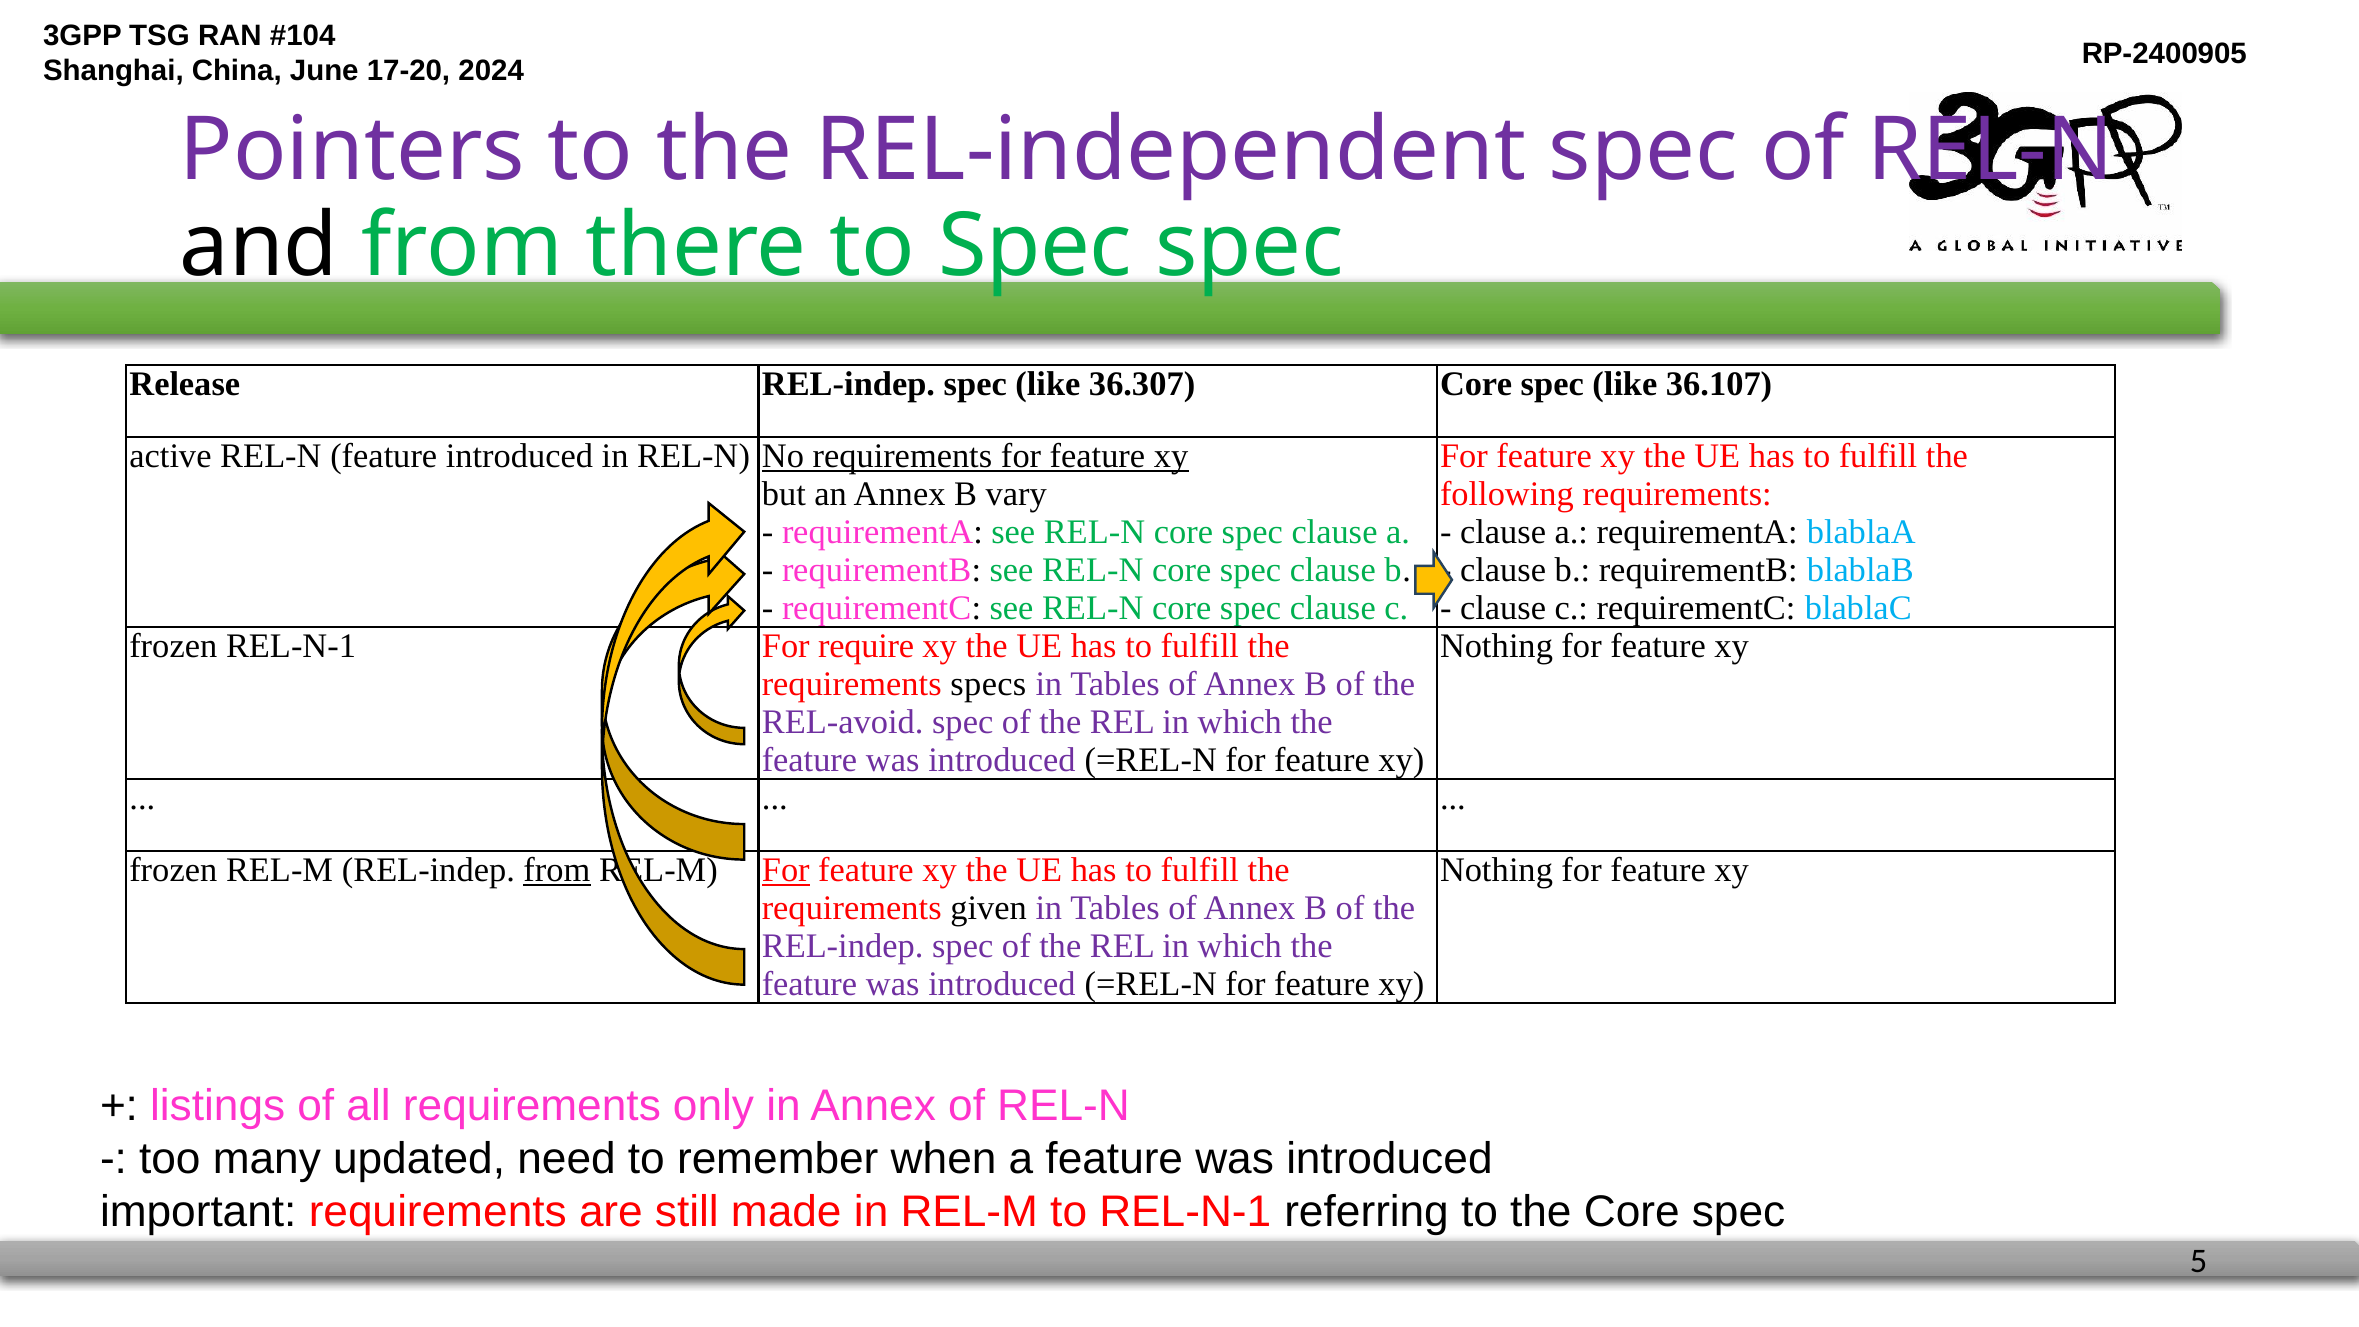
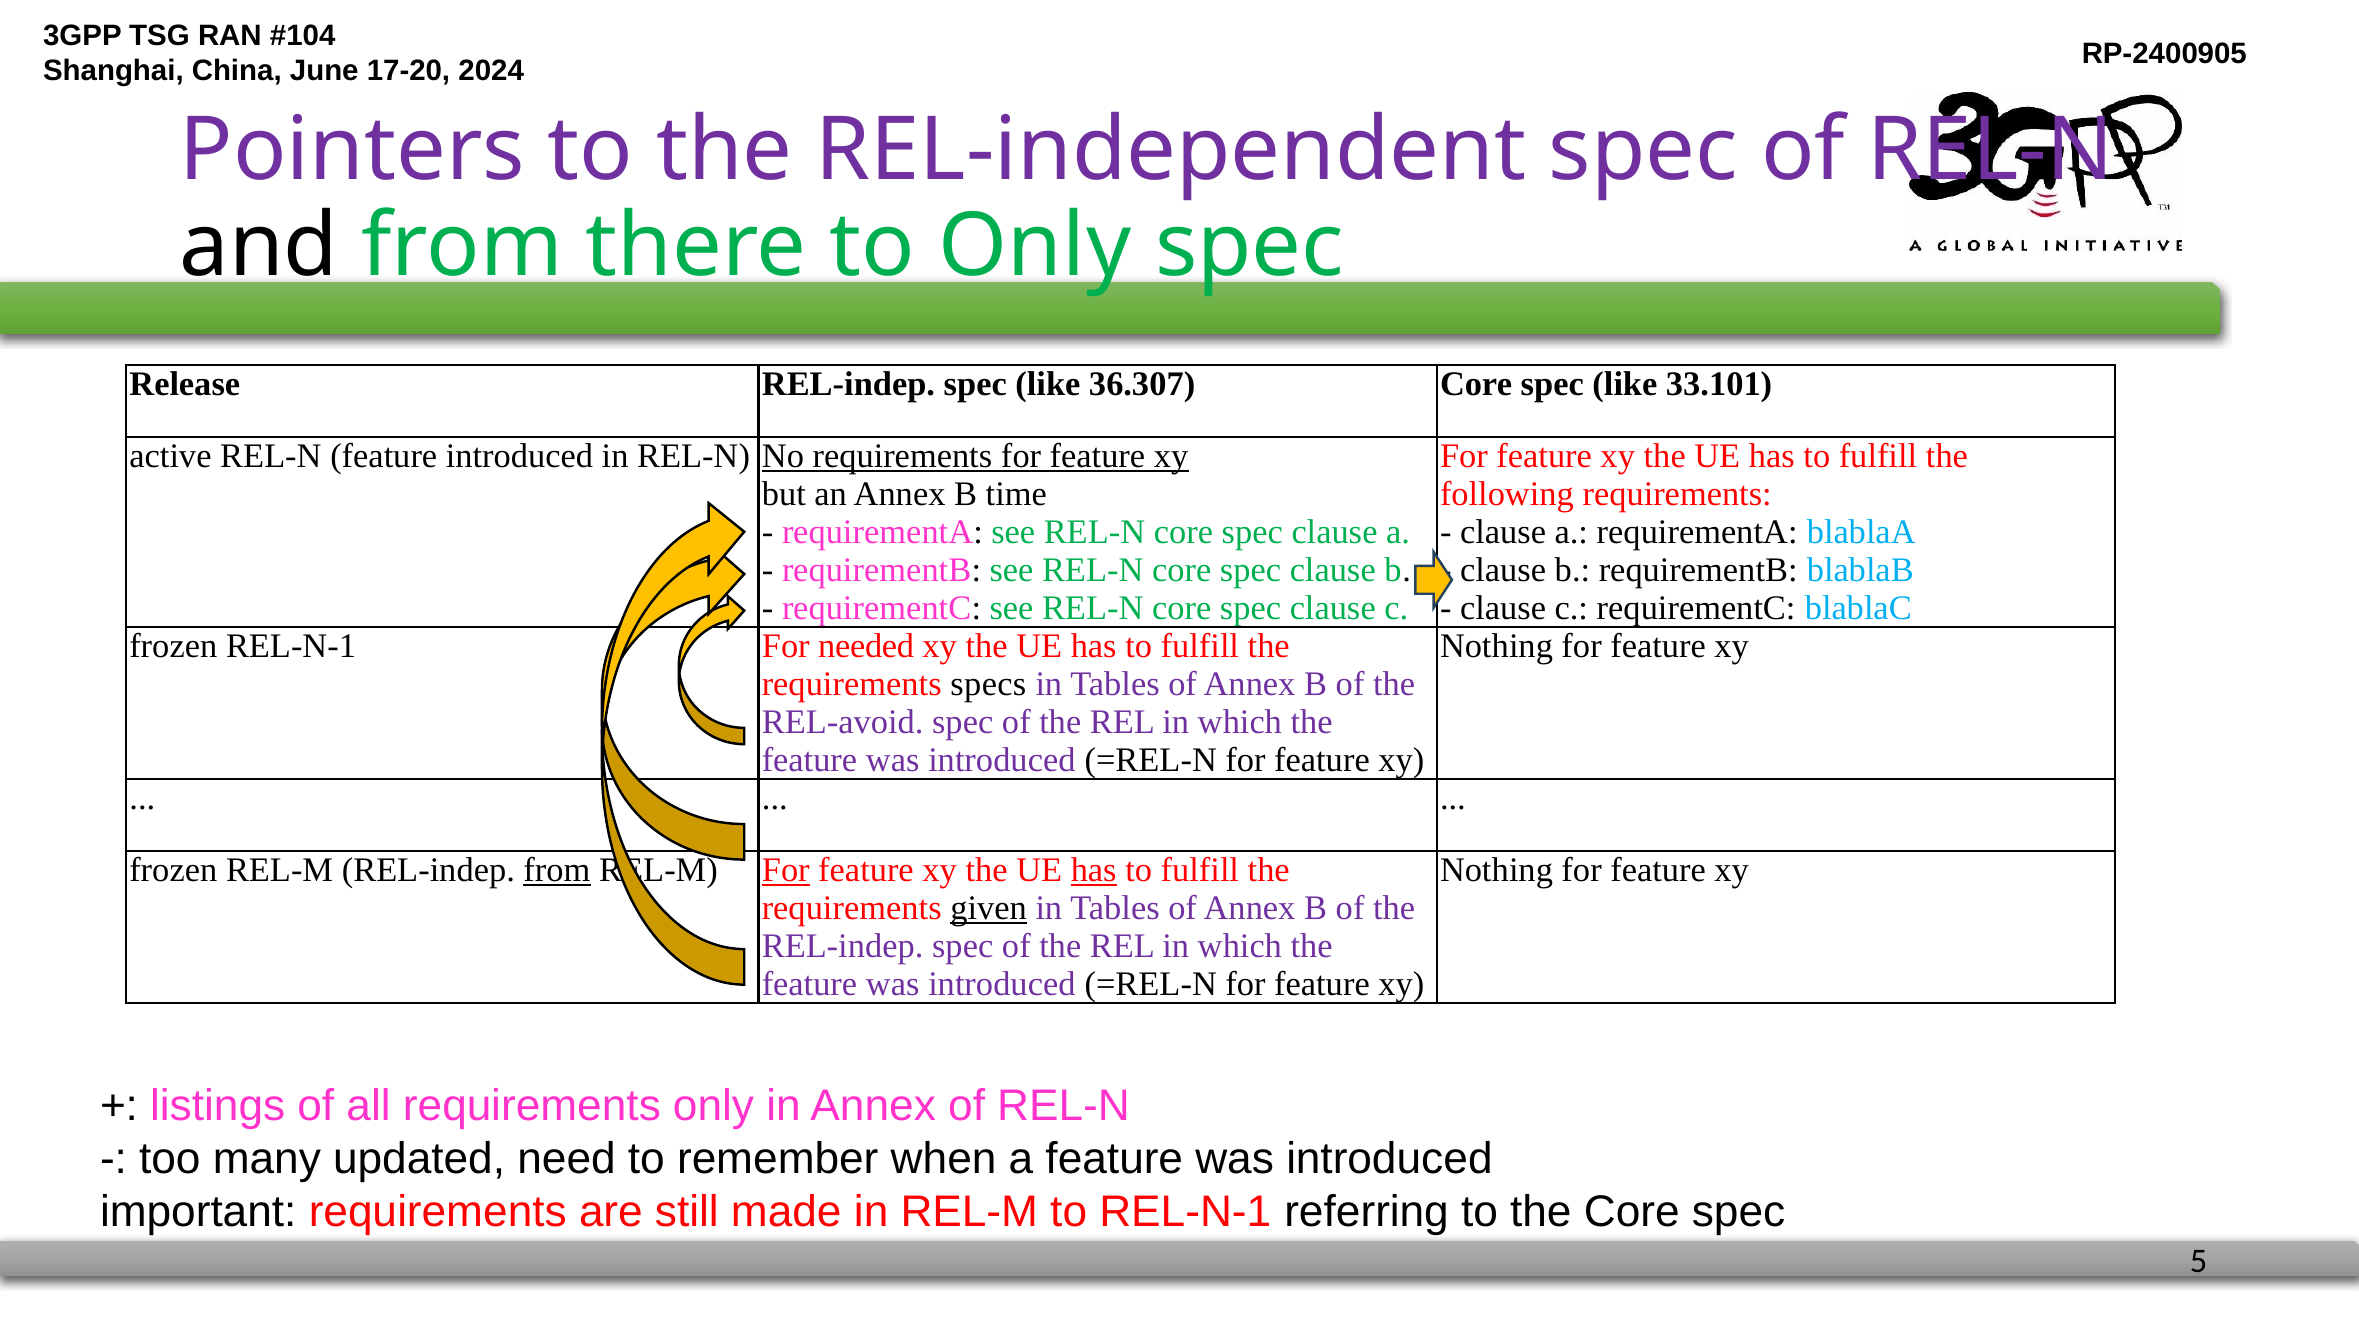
to Spec: Spec -> Only (1035, 246)
36.107: 36.107 -> 33.101 (1719, 384)
vary: vary -> time (1016, 494)
require: require -> needed (866, 646)
has underline: none -> present (1094, 870)
given underline: none -> present (989, 908)
